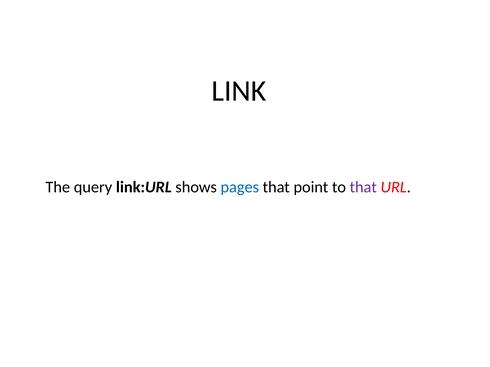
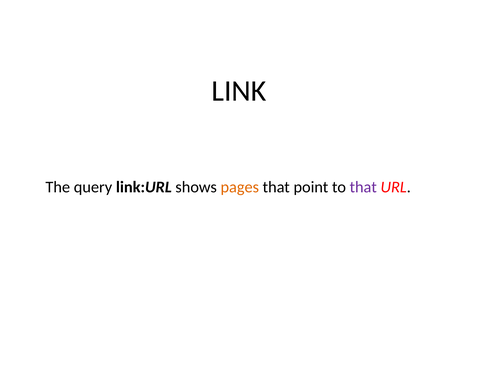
pages colour: blue -> orange (240, 187)
